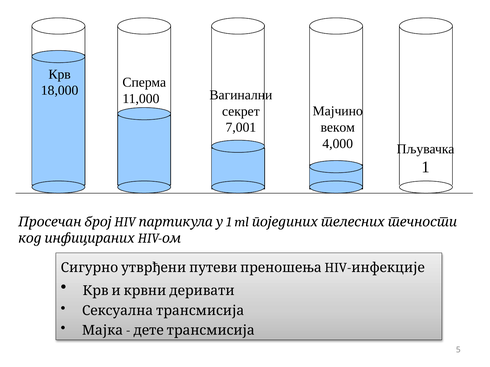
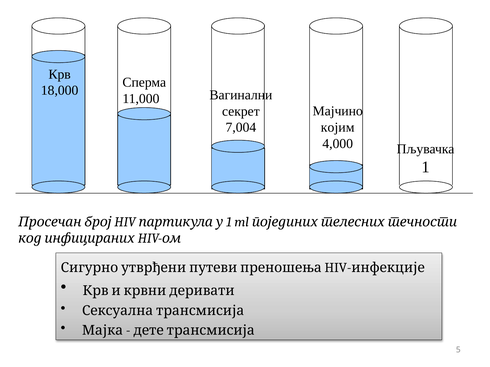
веком: веком -> којим (338, 127)
7,001: 7,001 -> 7,004 (241, 128)
